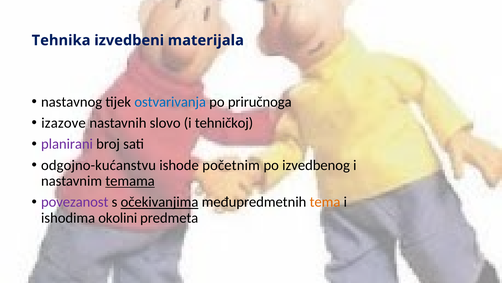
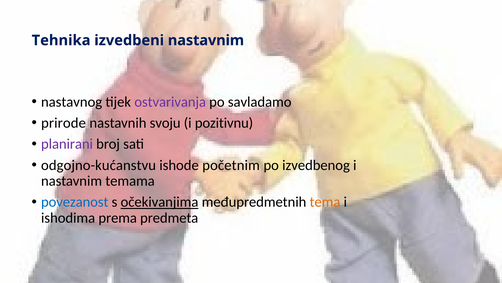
izvedbeni materijala: materijala -> nastavnim (206, 40)
ostvarivanja colour: blue -> purple (170, 102)
priručnoga: priručnoga -> savladamo (260, 102)
izazove: izazove -> prirode (64, 123)
slovo: slovo -> svoju (165, 123)
tehničkoj: tehničkoj -> pozitivnu (224, 123)
temama underline: present -> none (130, 181)
povezanost colour: purple -> blue (75, 202)
okolini: okolini -> prema (118, 218)
